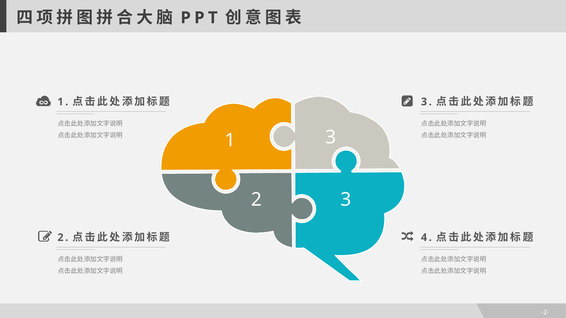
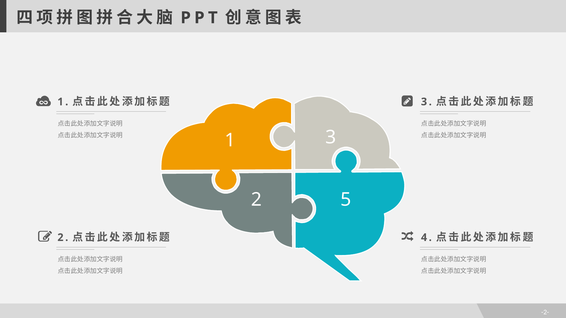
2 3: 3 -> 5 (346, 200)
